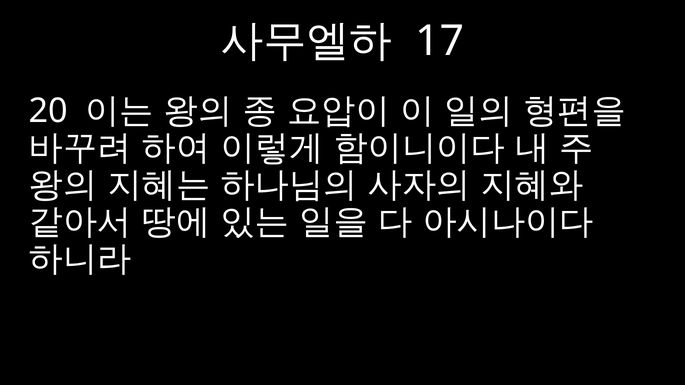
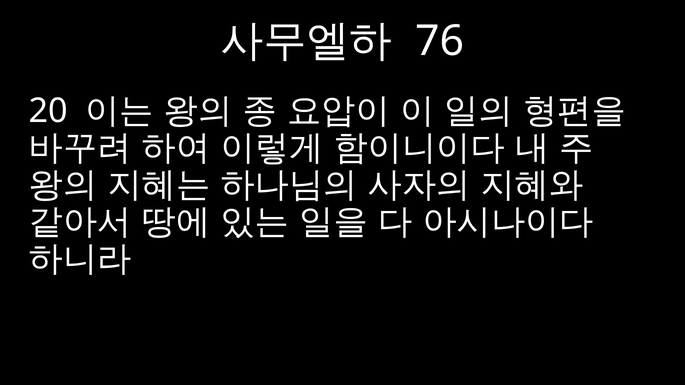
17: 17 -> 76 (440, 41)
